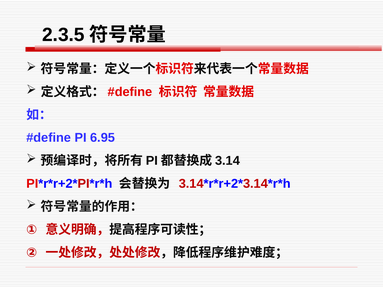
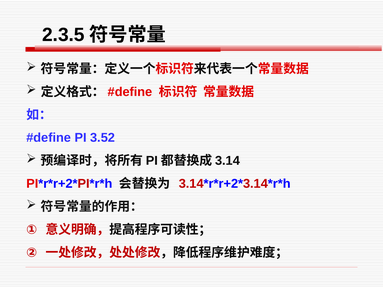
6.95: 6.95 -> 3.52 (103, 138)
